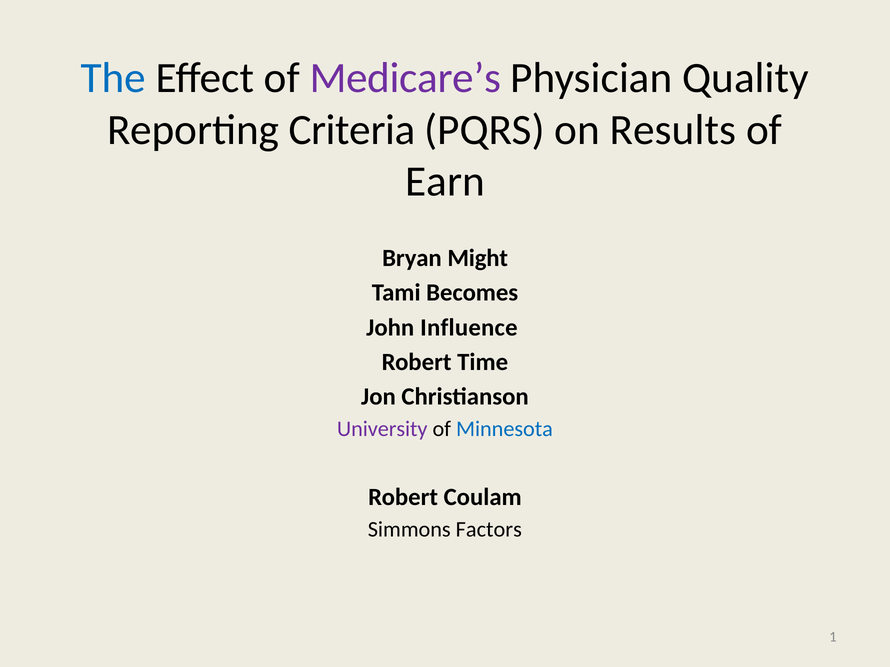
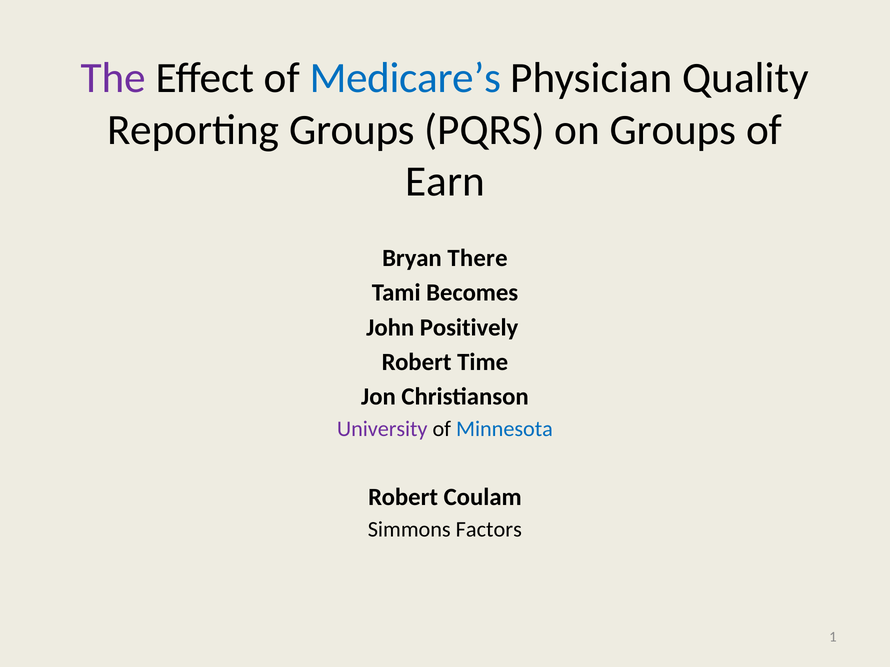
The colour: blue -> purple (113, 78)
Medicare’s colour: purple -> blue (405, 78)
Reporting Criteria: Criteria -> Groups (352, 130)
on Results: Results -> Groups (673, 130)
Might: Might -> There (478, 258)
Influence: Influence -> Positively (469, 328)
